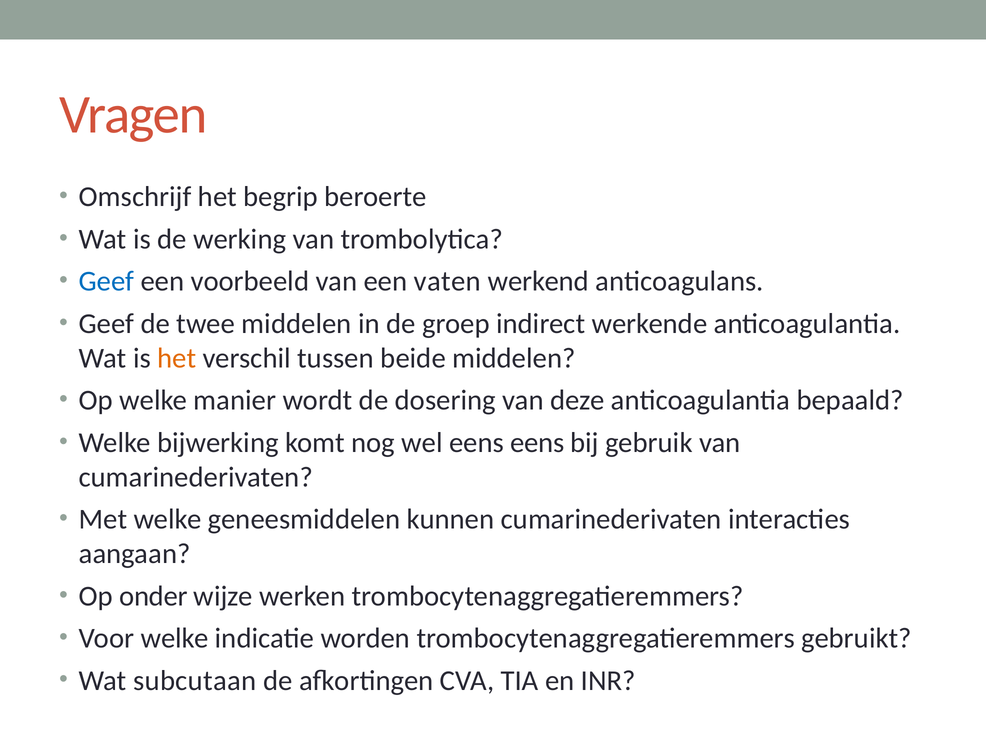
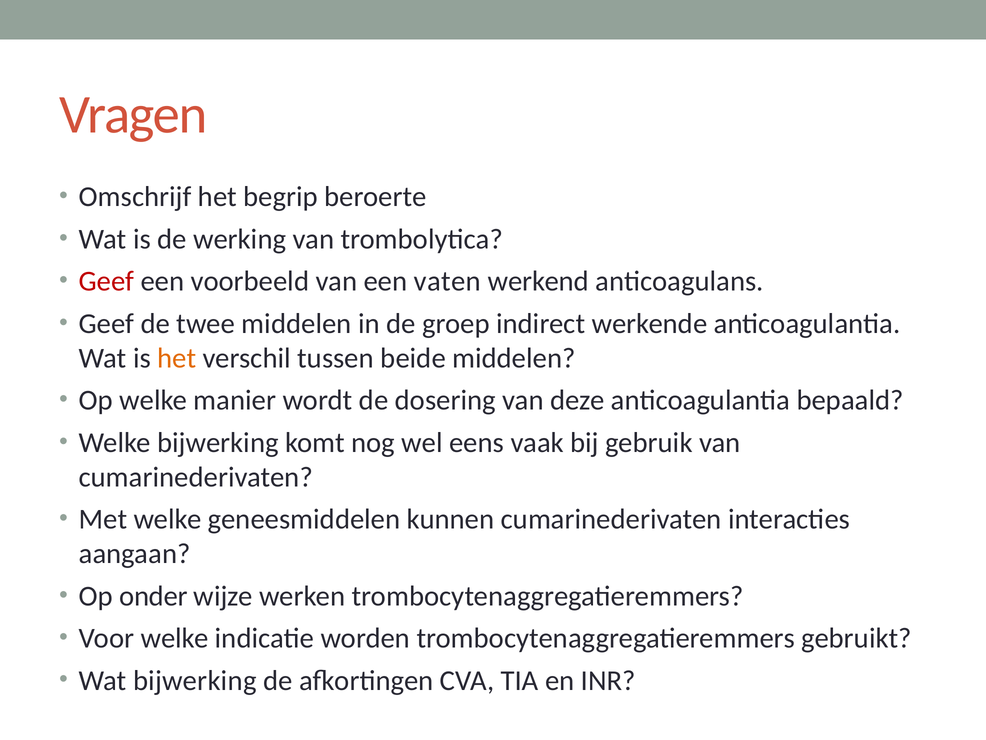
Geef colour: blue -> red (107, 281)
eens eens: eens -> vaak (537, 442)
Wat subcutaan: subcutaan -> bijwerking (195, 680)
